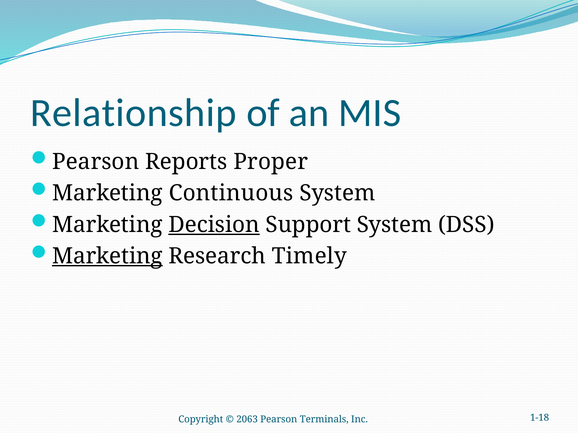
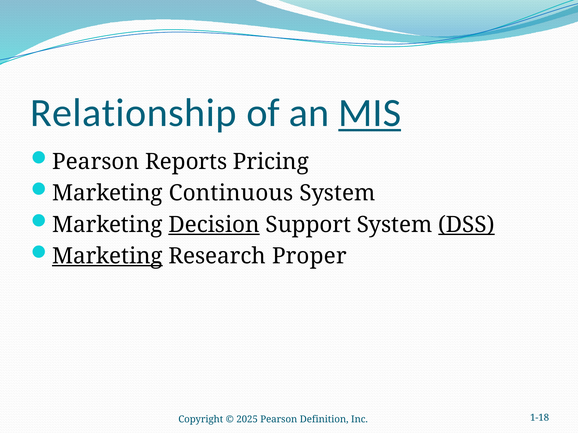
MIS underline: none -> present (370, 113)
Proper: Proper -> Pricing (271, 162)
DSS underline: none -> present (466, 225)
Timely: Timely -> Proper (309, 256)
2063: 2063 -> 2025 (247, 420)
Terminals: Terminals -> Definition (324, 420)
